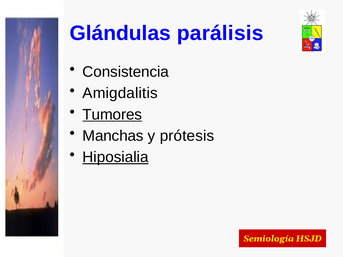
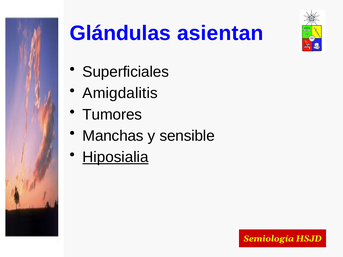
parálisis: parálisis -> asientan (220, 33)
Consistencia: Consistencia -> Superficiales (126, 72)
Tumores underline: present -> none (112, 115)
prótesis: prótesis -> sensible (187, 136)
